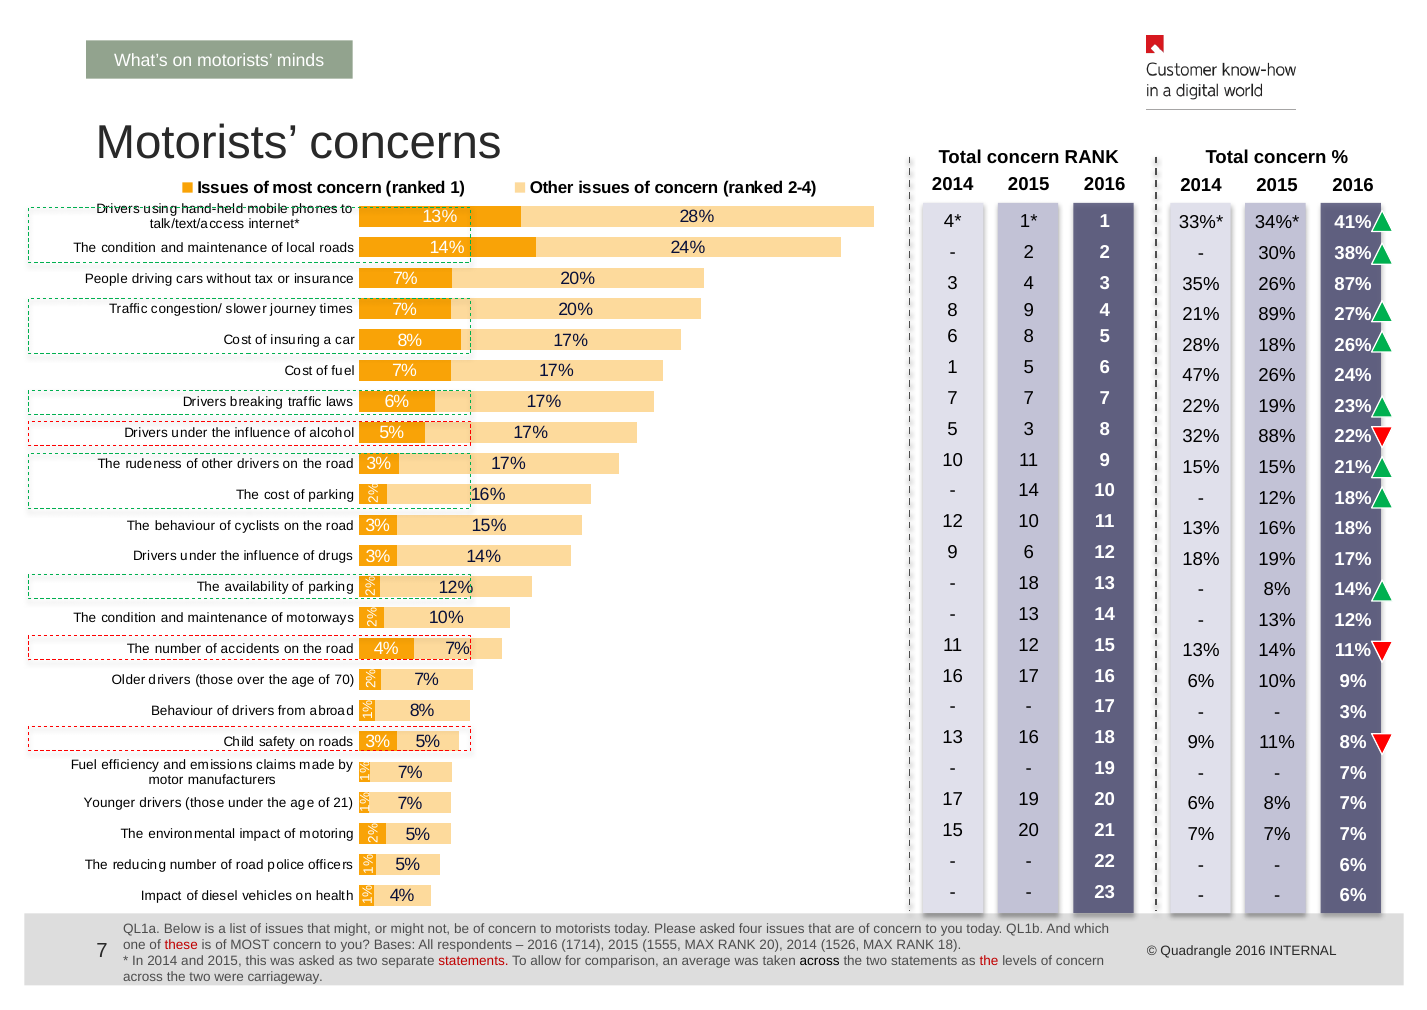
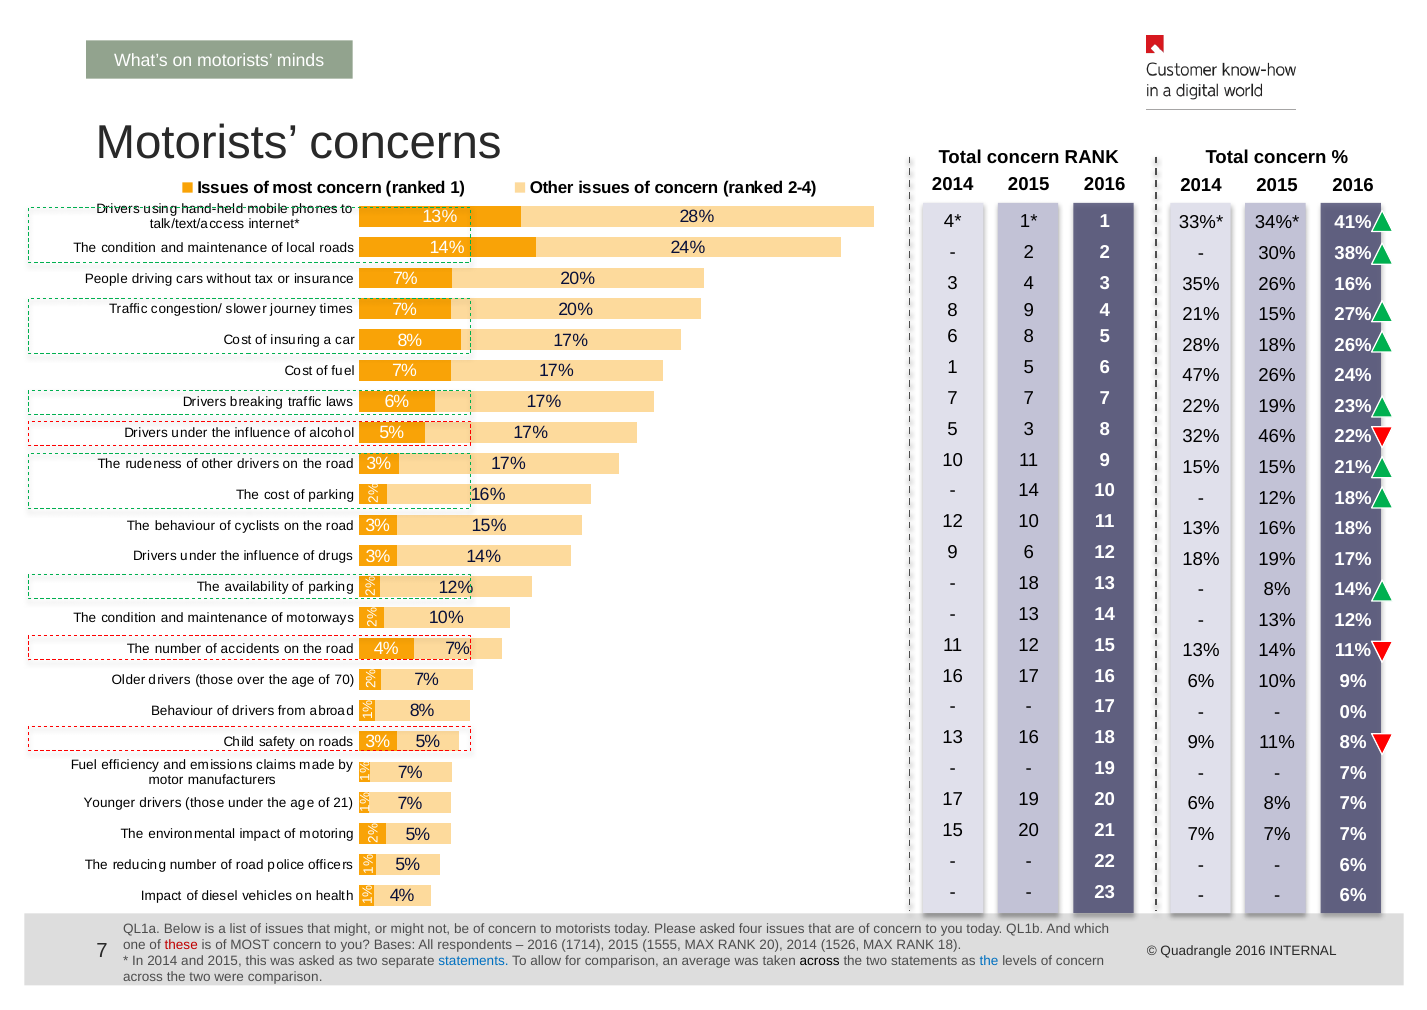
26% 87%: 87% -> 16% (1353, 284)
21% 89%: 89% -> 15% (1277, 314)
88%: 88% -> 46% (1277, 437)
3%: 3% -> 0% (1353, 712)
statements colour: red -> blue (473, 961)
the colour: red -> blue (989, 961)
were carriageway: carriageway -> comparison (285, 977)
